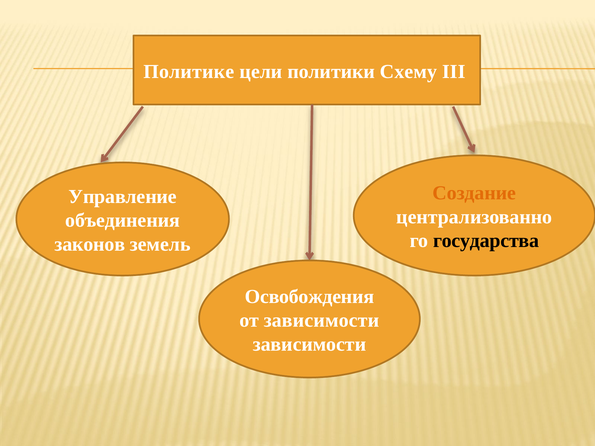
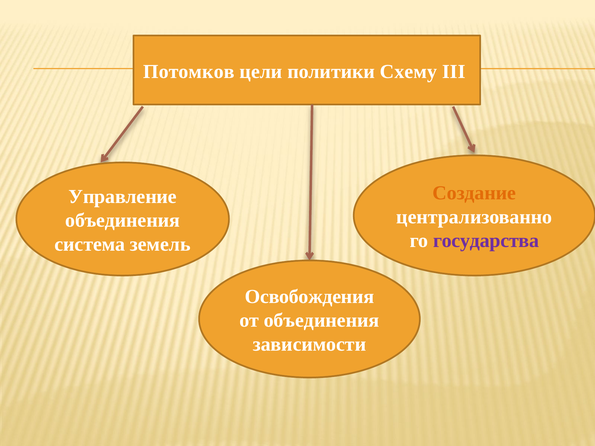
Политике: Политике -> Потомков (189, 72)
государства colour: black -> purple (486, 241)
законов: законов -> система (90, 244)
от зависимости: зависимости -> объединения (322, 321)
